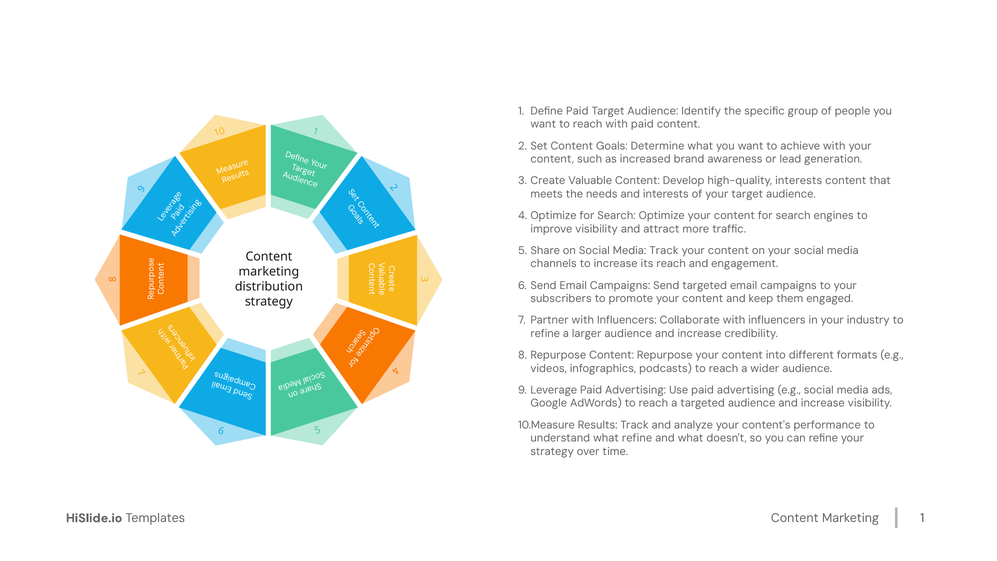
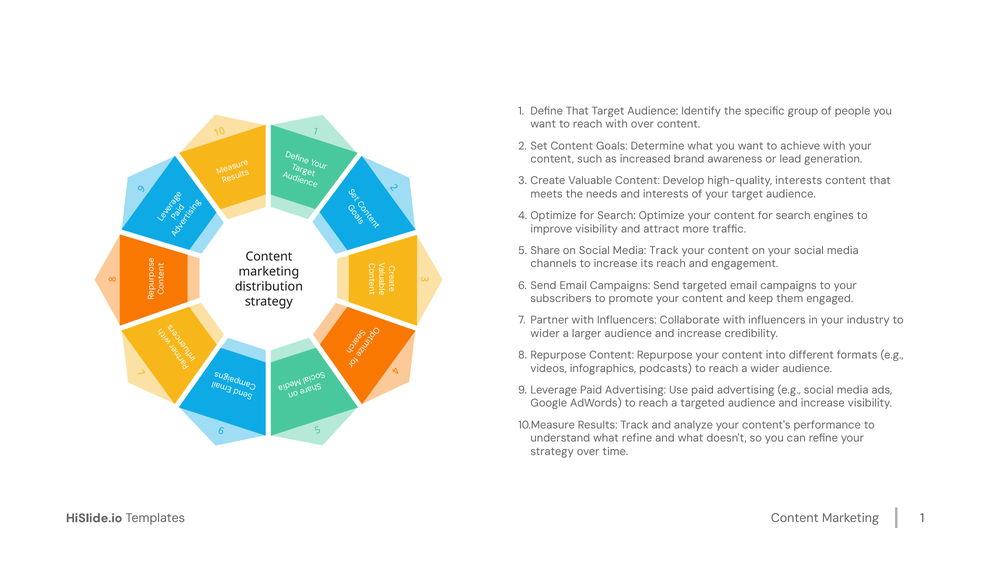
Define Paid: Paid -> That (577, 111)
with paid: paid -> over (642, 124)
refine: refine -> wider (545, 333)
